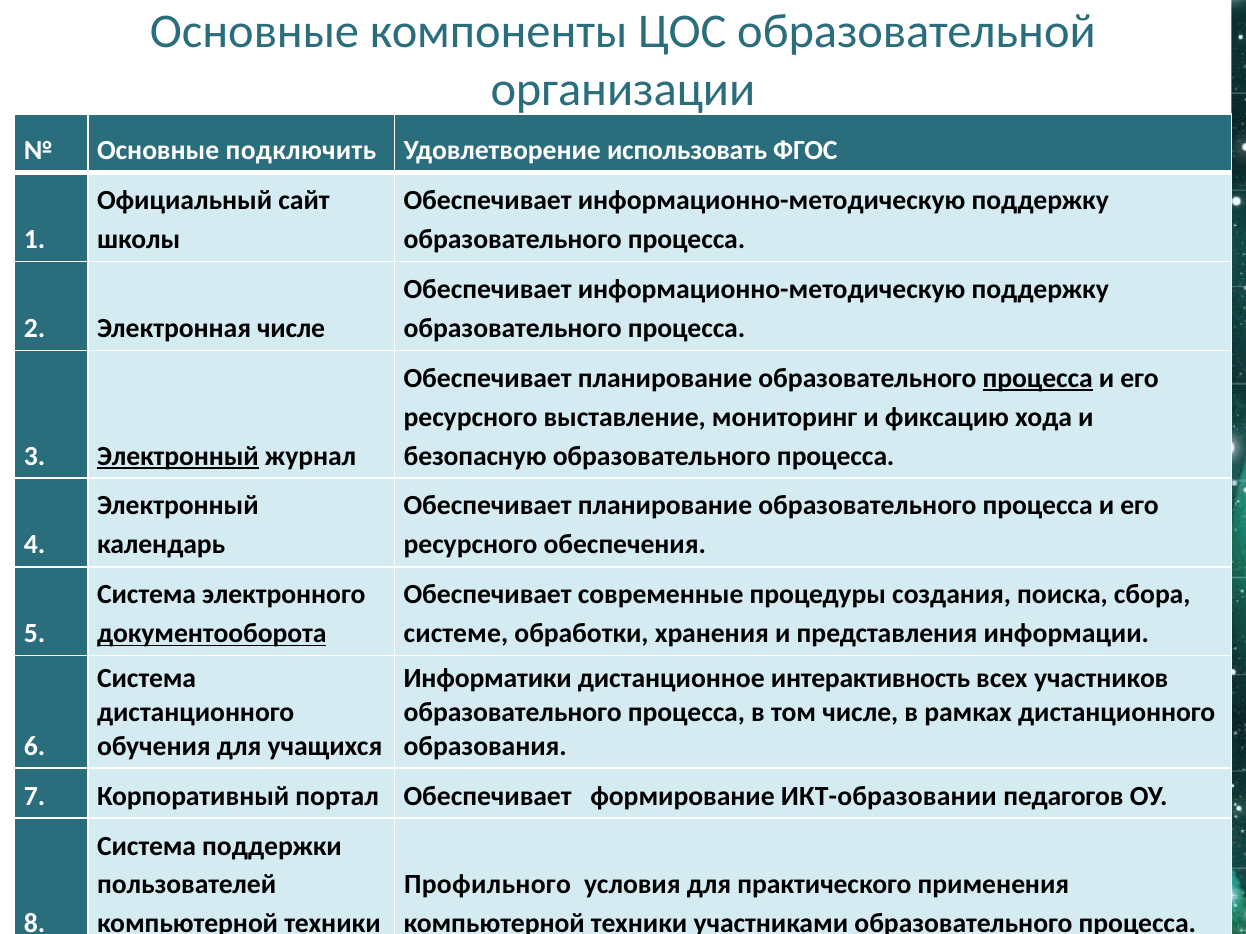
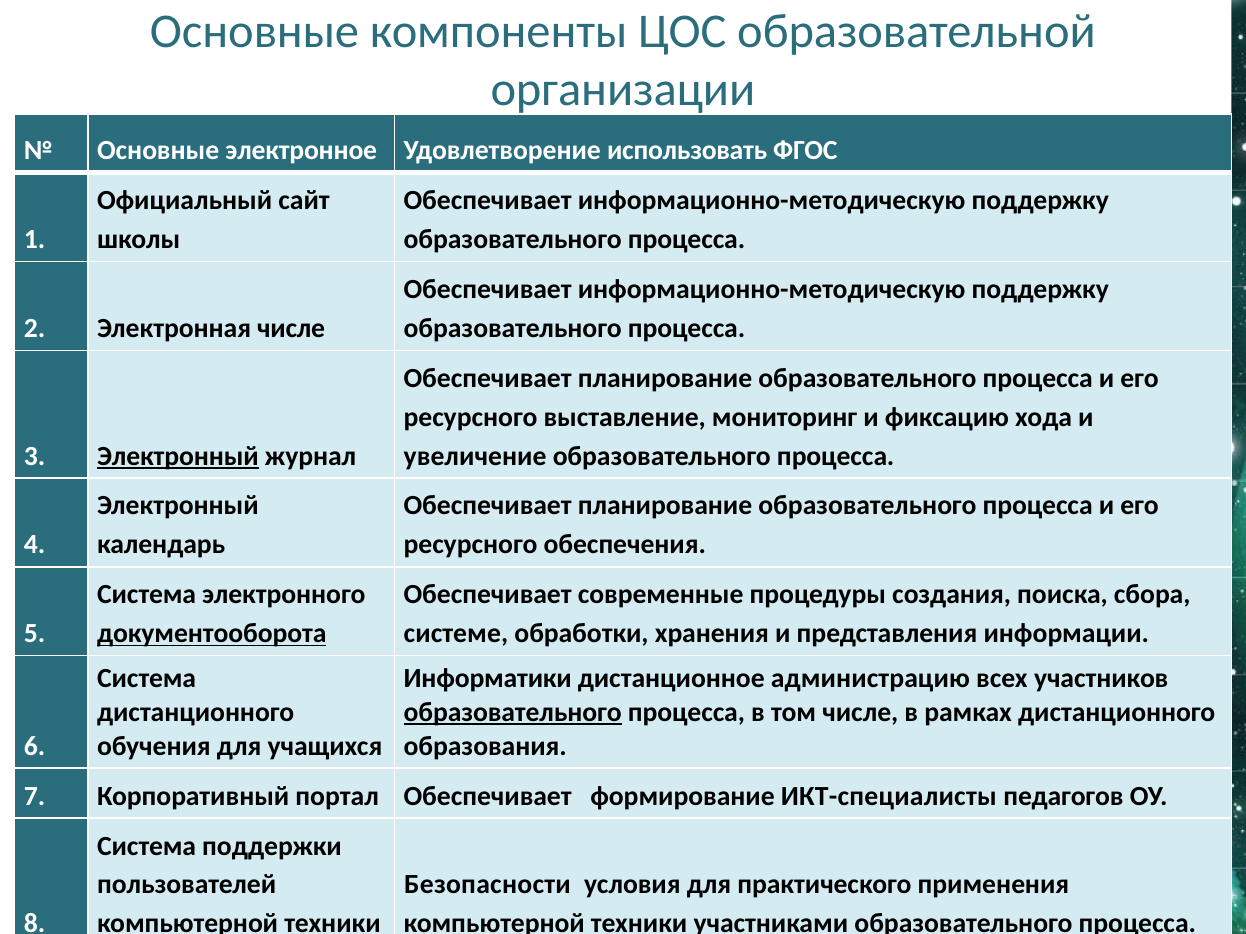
подключить: подключить -> электронное (301, 151)
процесса underline: present -> none (1038, 378)
безопасную: безопасную -> увеличение (475, 456)
интерактивность: интерактивность -> администрацию (870, 679)
образовательного underline: none -> present (513, 713)
ИКТ-образовании: ИКТ-образовании -> ИКТ-специалисты (889, 796)
Профильного: Профильного -> Безопасности (488, 885)
